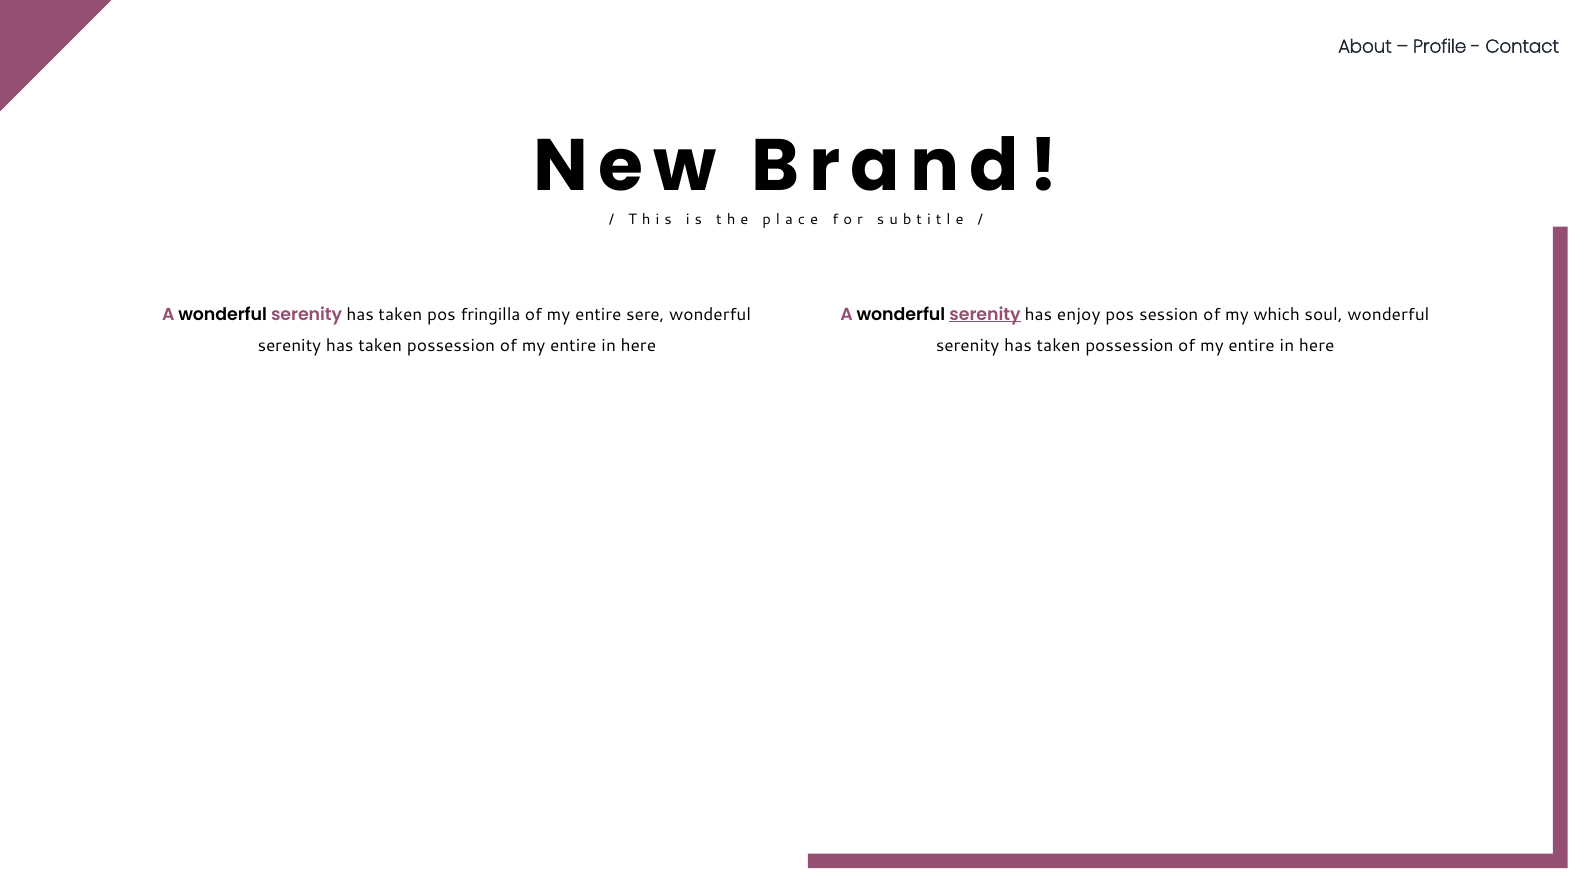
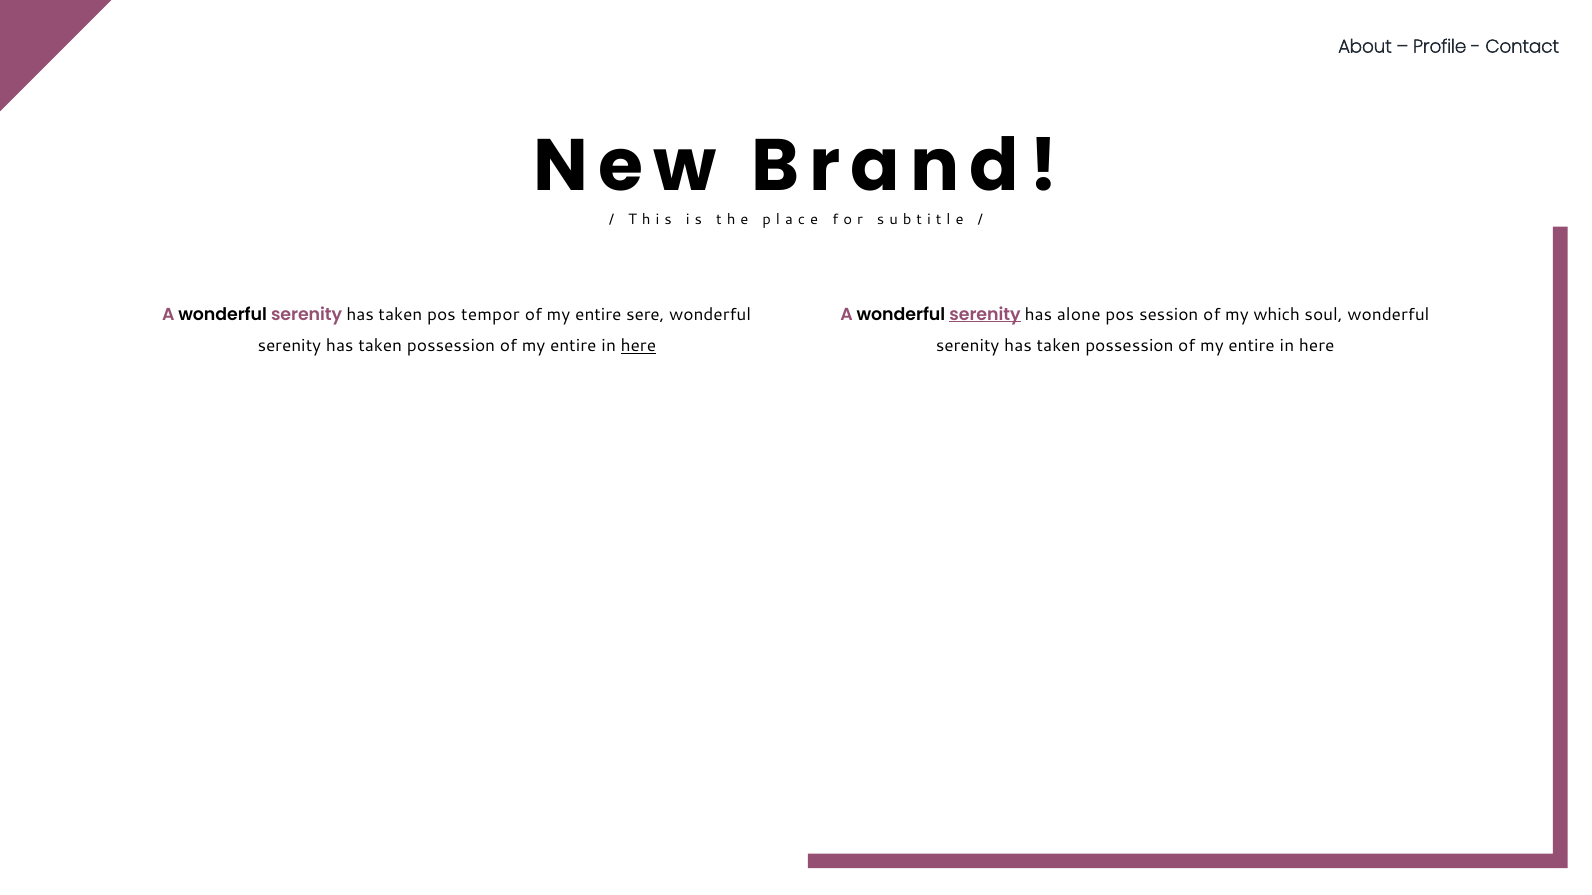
fringilla: fringilla -> tempor (490, 315)
enjoy: enjoy -> alone (1079, 315)
here underline: none -> present (638, 346)
